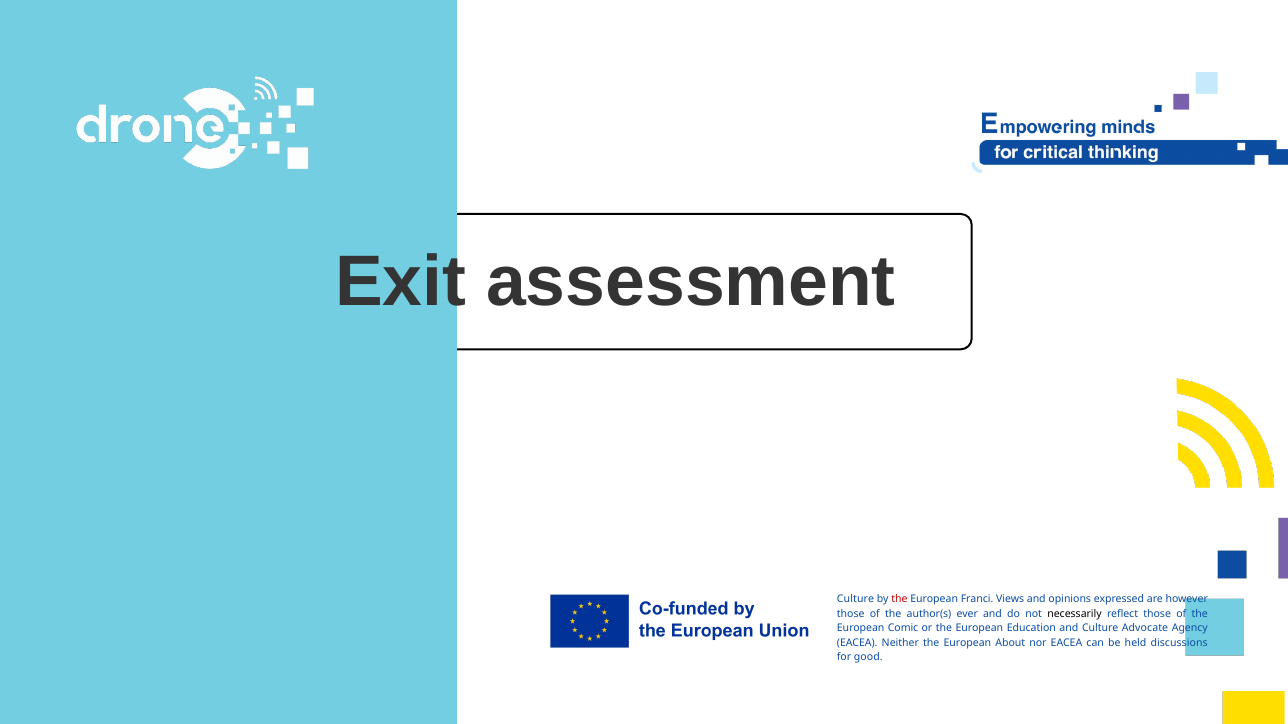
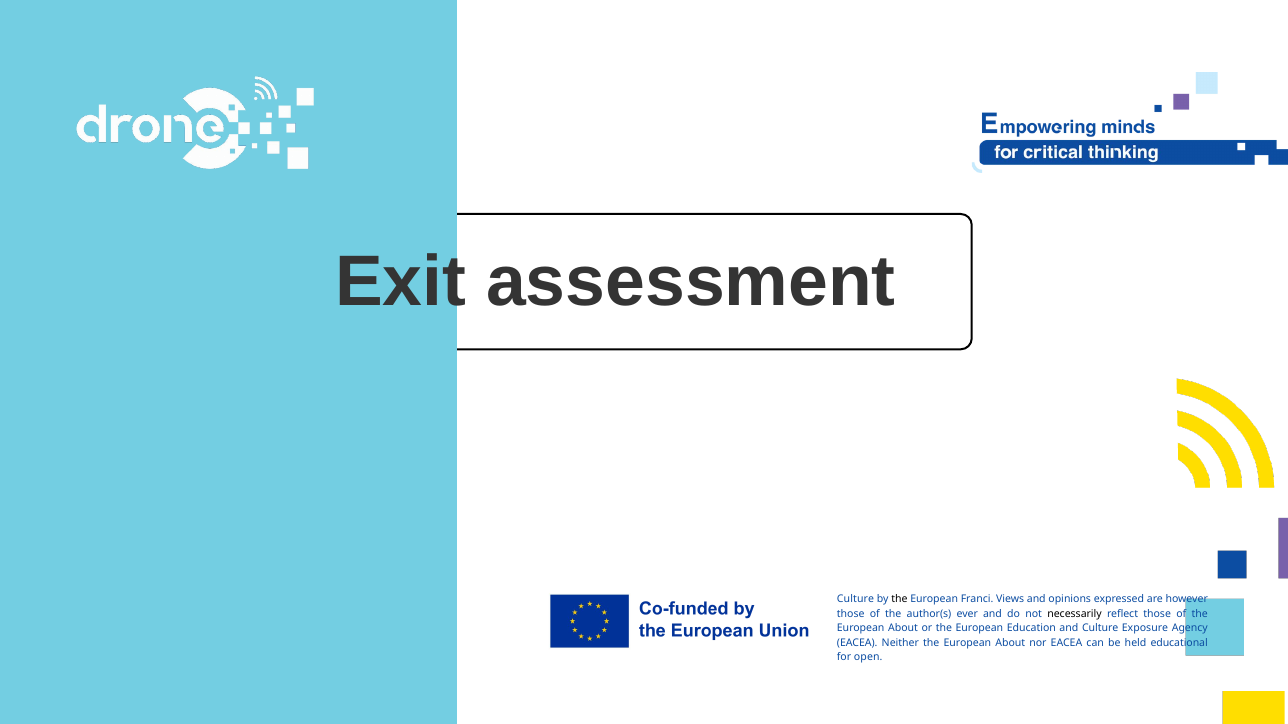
the colour: red -> black (899, 599)
Comic: Comic -> About (903, 629)
Advocate: Advocate -> Exposure (1145, 629)
discussions: discussions -> educational (1179, 643)
good: good -> open (868, 658)
